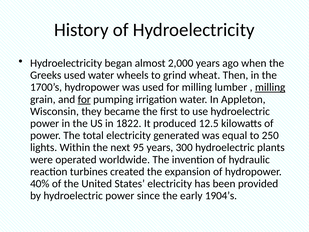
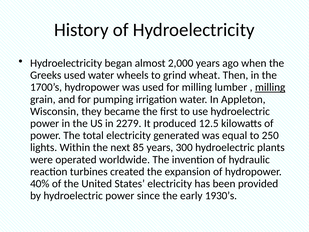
for underline: present -> none (84, 99)
1822: 1822 -> 2279 (129, 123)
95: 95 -> 85 (138, 147)
1904’s: 1904’s -> 1930’s (221, 196)
